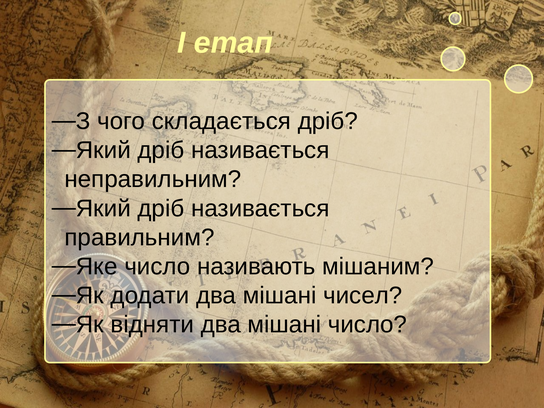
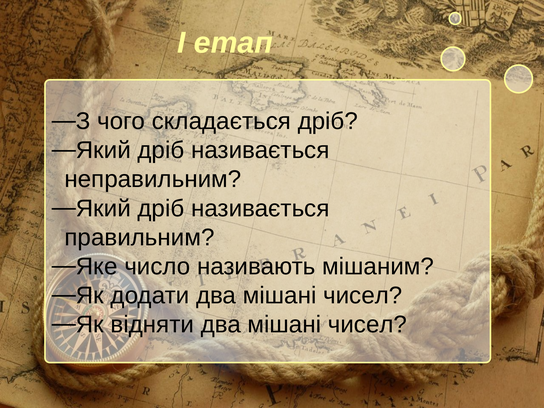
відняти два мішані число: число -> чисел (367, 324)
